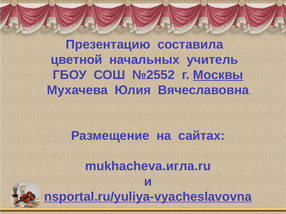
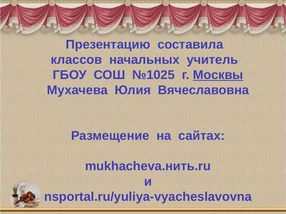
цветной: цветной -> классов (76, 60)
№2552: №2552 -> №1025 (153, 75)
mukhacheva.игла.ru: mukhacheva.игла.ru -> mukhacheva.нить.ru (148, 167)
nsportal.ru/yuliya-vyacheslavovna underline: present -> none (148, 197)
